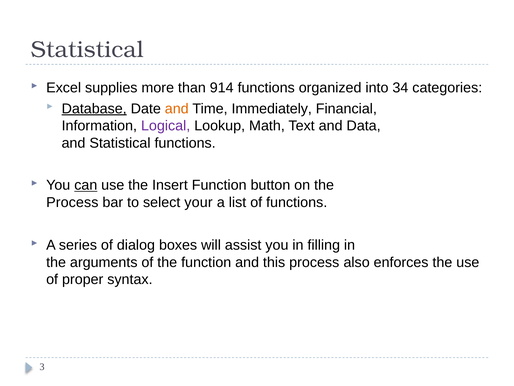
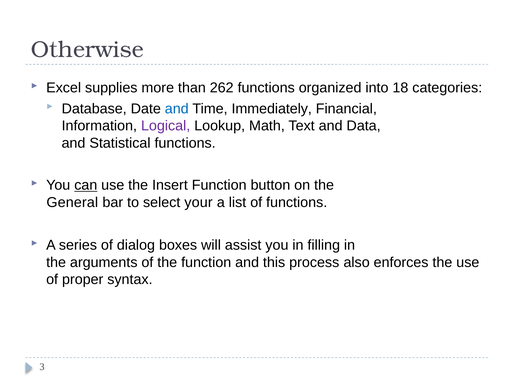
Statistical: Statistical -> Otherwise (87, 50)
914: 914 -> 262 (222, 88)
34: 34 -> 18 (400, 88)
Database underline: present -> none (94, 109)
and colour: orange -> blue (177, 109)
Process: Process -> General (72, 202)
